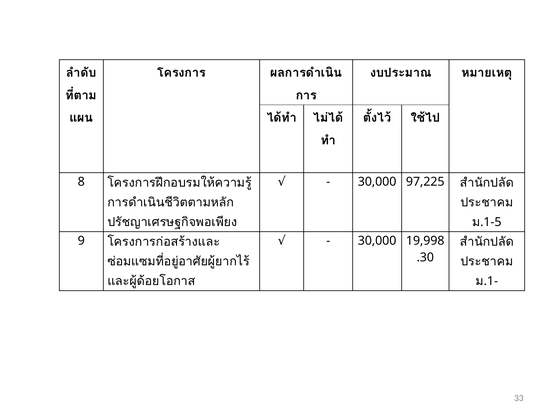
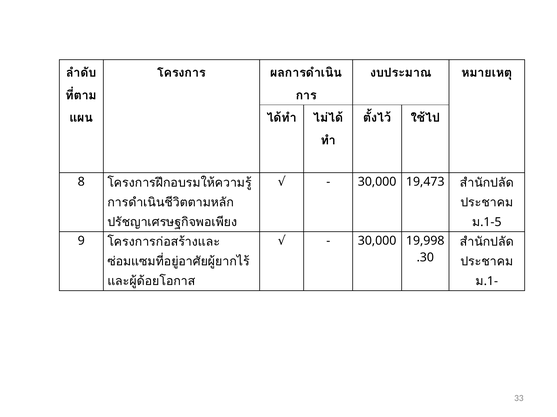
97,225: 97,225 -> 19,473 (425, 182)
